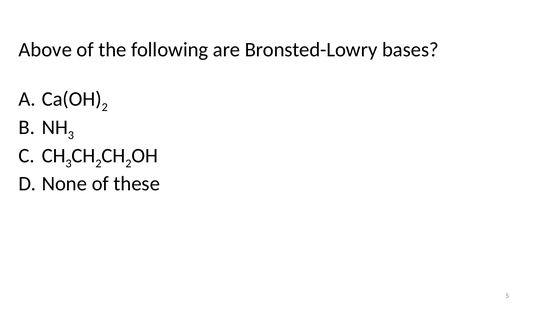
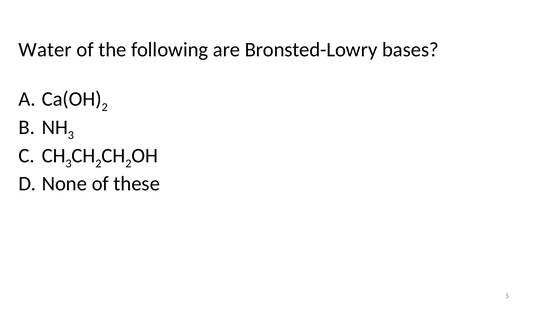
Above: Above -> Water (45, 50)
